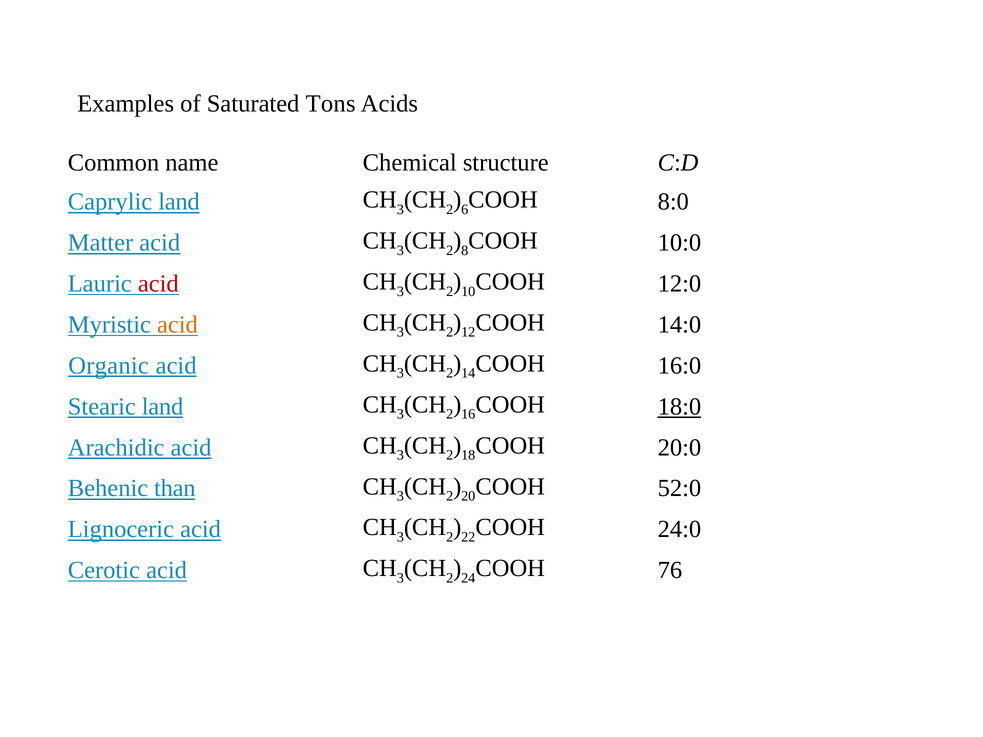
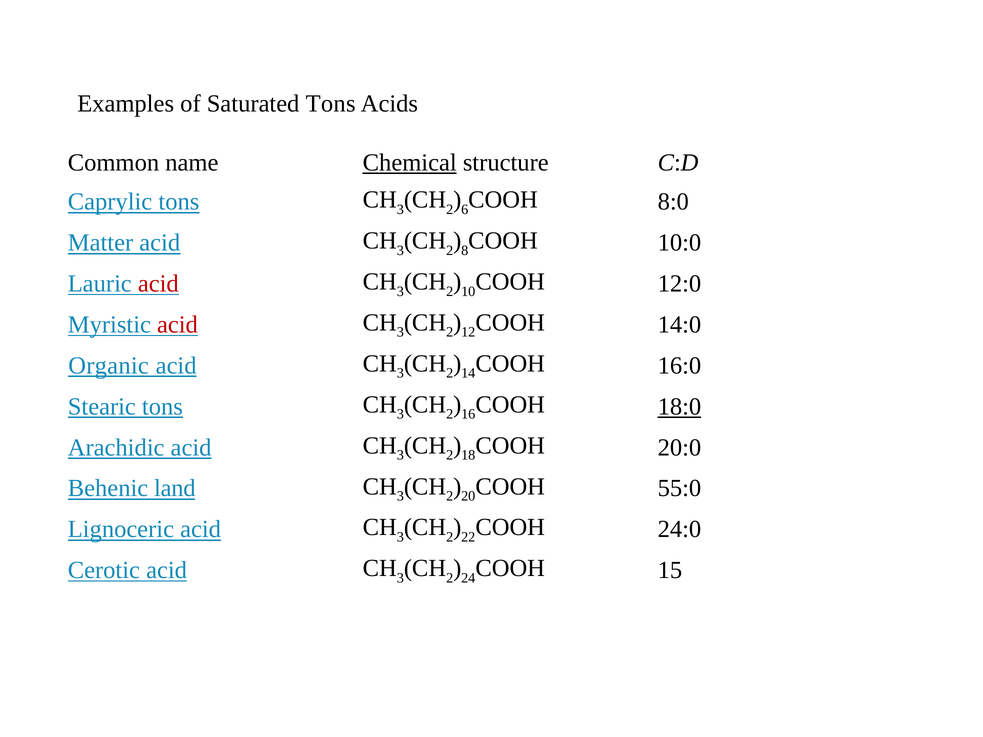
Chemical underline: none -> present (410, 163)
Caprylic land: land -> tons (179, 202)
acid colour: orange -> red (177, 325)
Stearic land: land -> tons (162, 407)
than: than -> land (175, 488)
52:0: 52:0 -> 55:0 (679, 488)
76: 76 -> 15 (670, 570)
